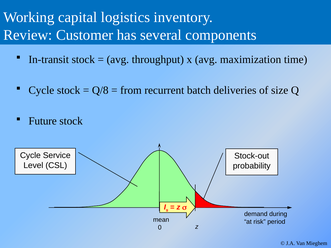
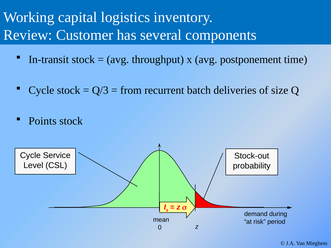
maximization: maximization -> postponement (251, 59)
Q/8: Q/8 -> Q/3 (100, 90)
Future: Future -> Points (43, 121)
